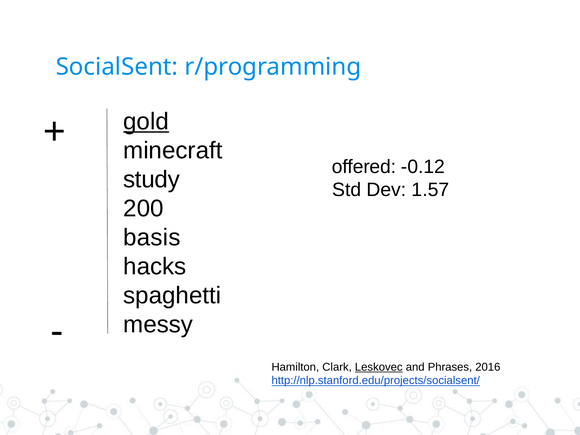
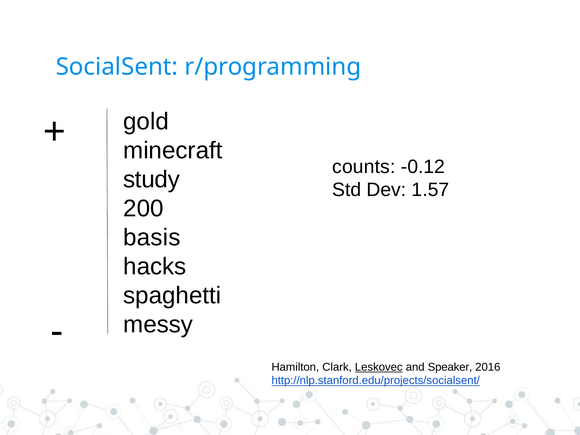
gold underline: present -> none (146, 122)
offered: offered -> counts (364, 167)
Phrases: Phrases -> Speaker (450, 367)
